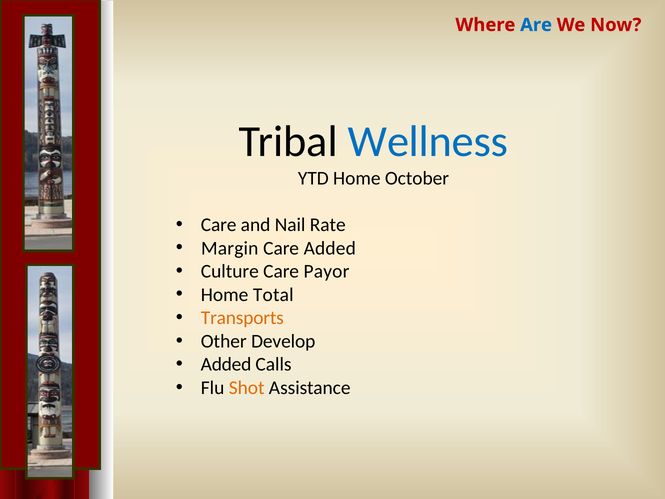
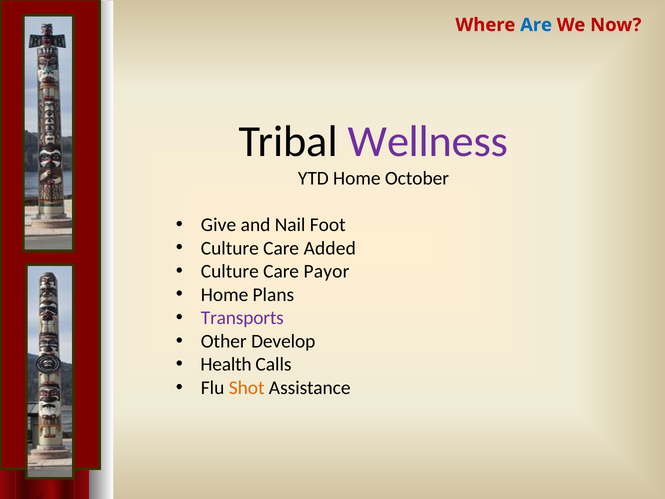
Wellness colour: blue -> purple (428, 142)
Care: Care -> Give (219, 225)
Rate: Rate -> Foot (328, 225)
Margin: Margin -> Culture (230, 248)
Total: Total -> Plans (273, 295)
Transports colour: orange -> purple (242, 318)
Added: Added -> Health (226, 364)
